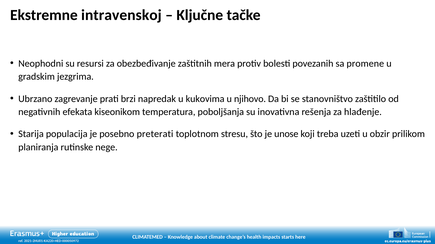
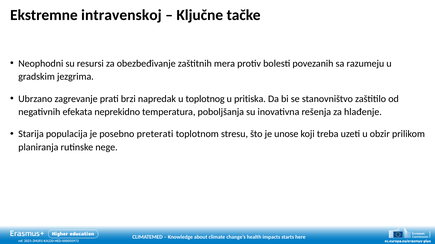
promene: promene -> razumeju (365, 64)
kukovima: kukovima -> toplotnog (205, 99)
njihovo: njihovo -> pritiska (250, 99)
kiseonikom: kiseonikom -> neprekidno (117, 112)
